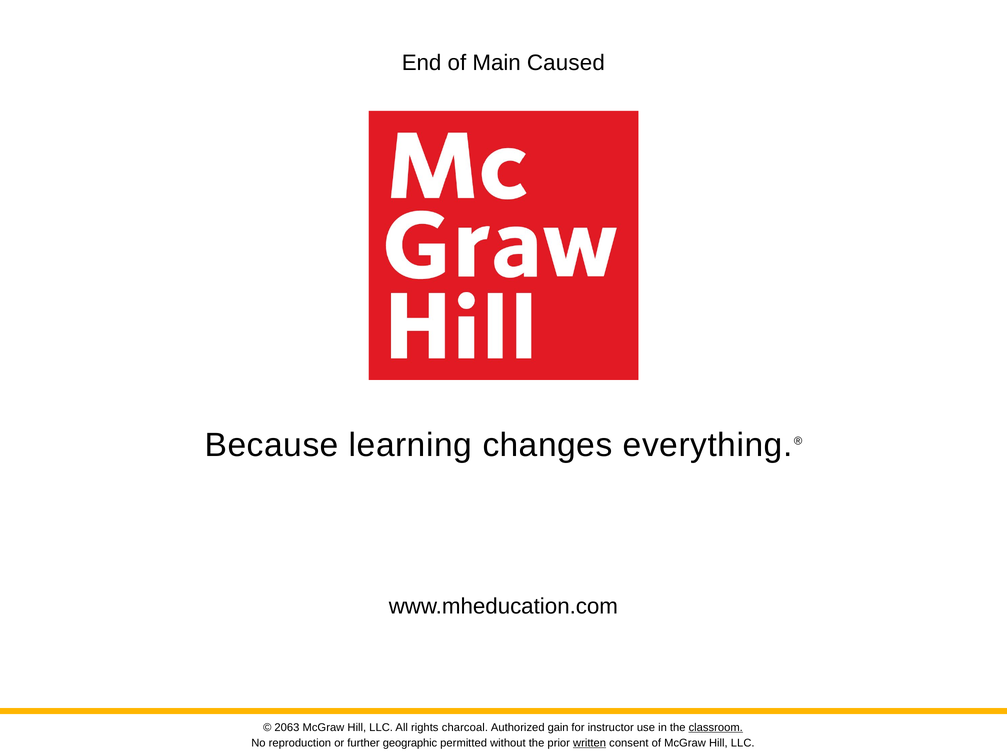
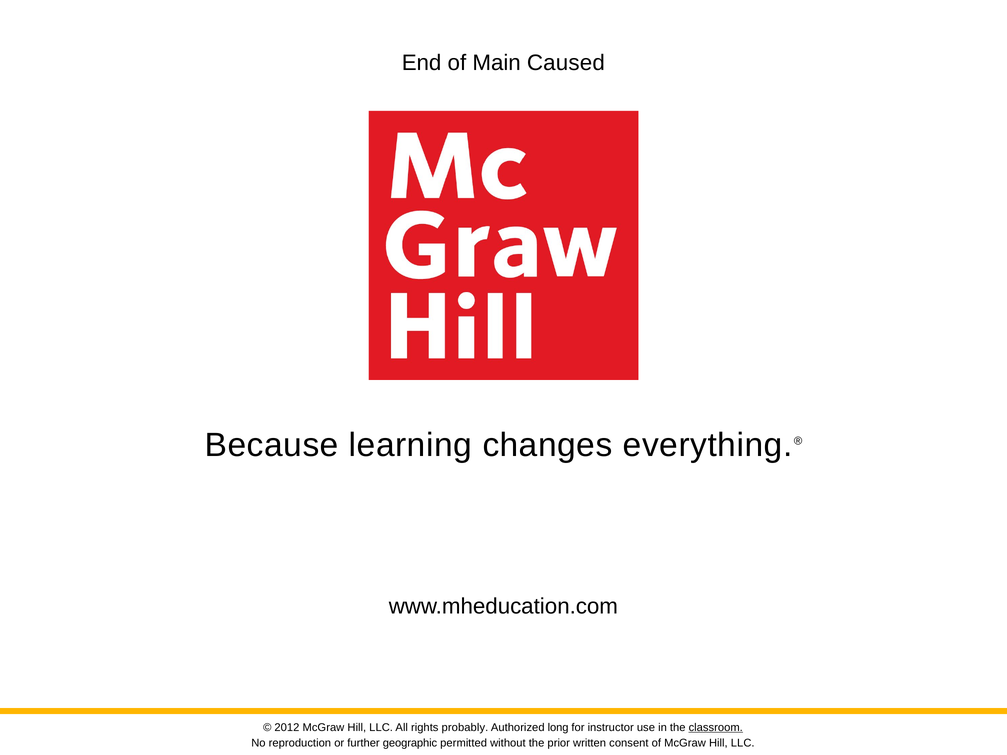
2063: 2063 -> 2012 (287, 728)
charcoal: charcoal -> probably (465, 728)
gain: gain -> long (558, 728)
written underline: present -> none (590, 743)
